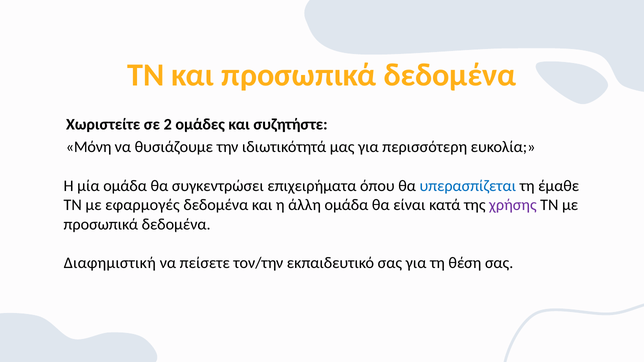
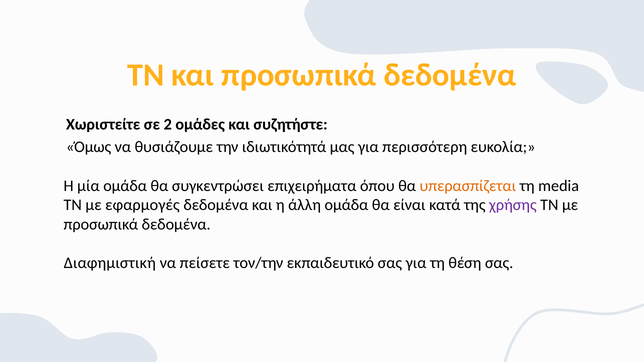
Μόνη: Μόνη -> Όμως (89, 147)
υπερασπίζεται colour: blue -> orange (468, 186)
έμαθε: έμαθε -> media (559, 186)
